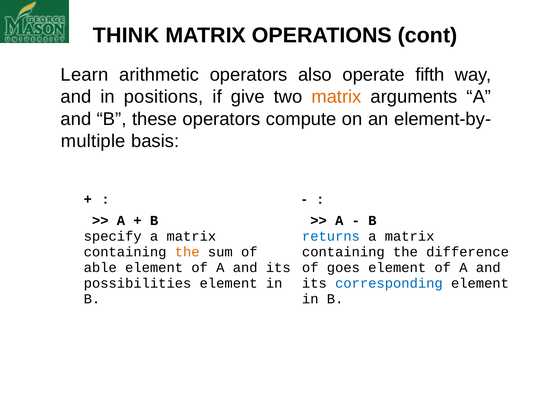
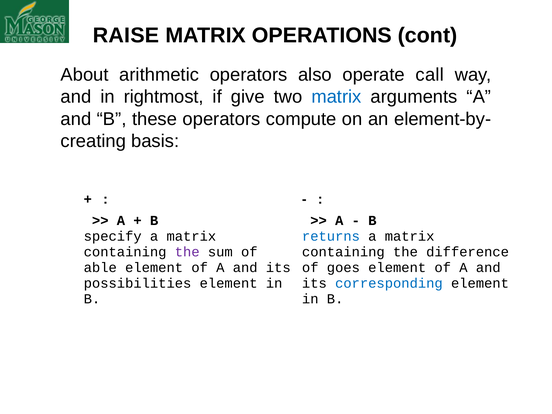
THINK: THINK -> RAISE (126, 35)
Learn: Learn -> About (85, 75)
fifth: fifth -> call (430, 75)
positions: positions -> rightmost (164, 97)
matrix colour: orange -> blue (336, 97)
multiple: multiple -> creating (93, 141)
the colour: orange -> purple (187, 252)
